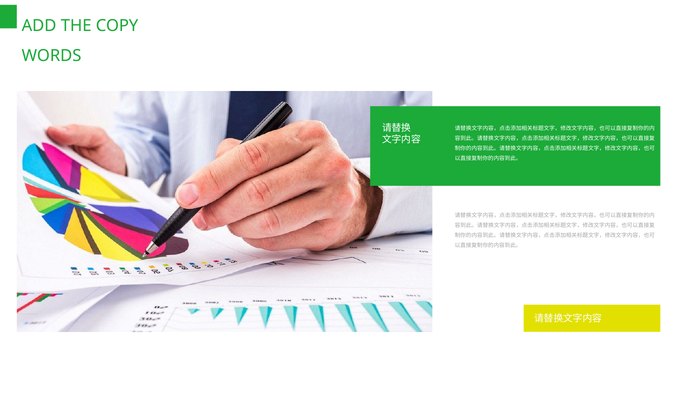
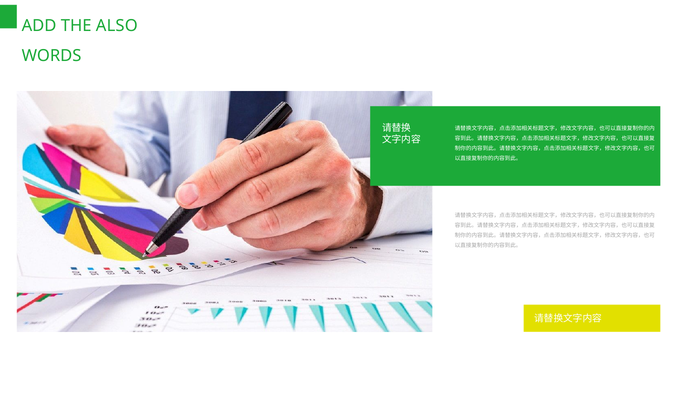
COPY: COPY -> ALSO (117, 26)
